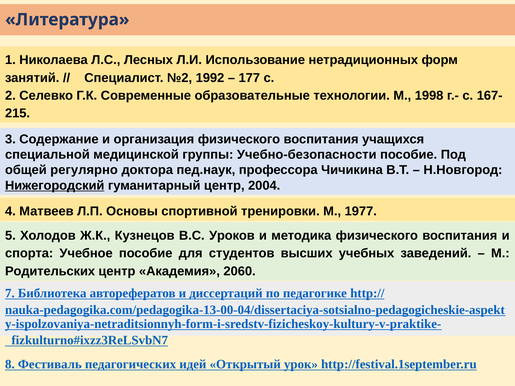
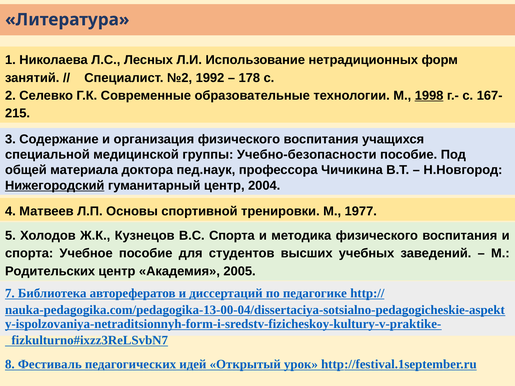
177: 177 -> 178 (249, 78)
1998 underline: none -> present (429, 96)
регулярно: регулярно -> материала (84, 170)
В.С Уроков: Уроков -> Спорта (232, 236)
2060: 2060 -> 2005 (240, 271)
